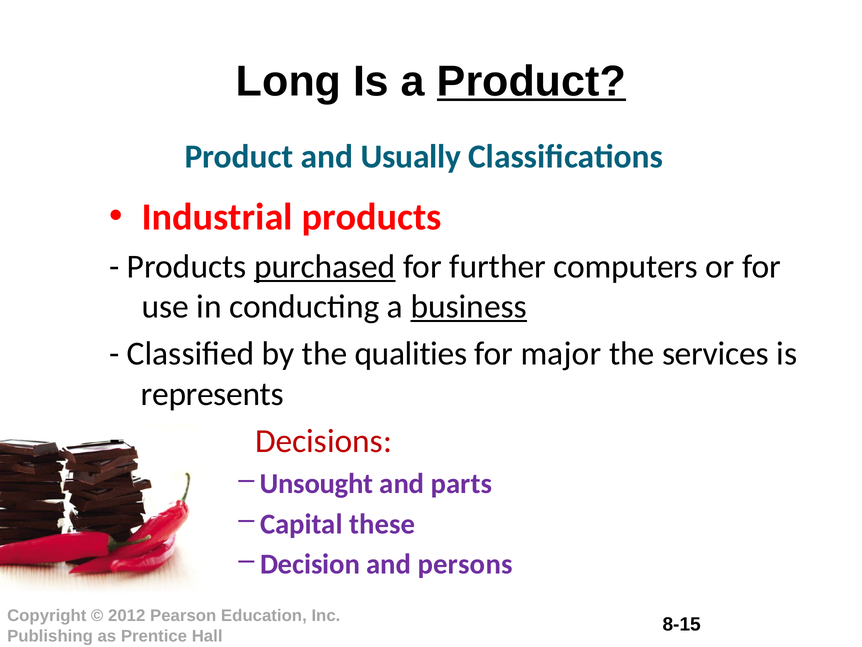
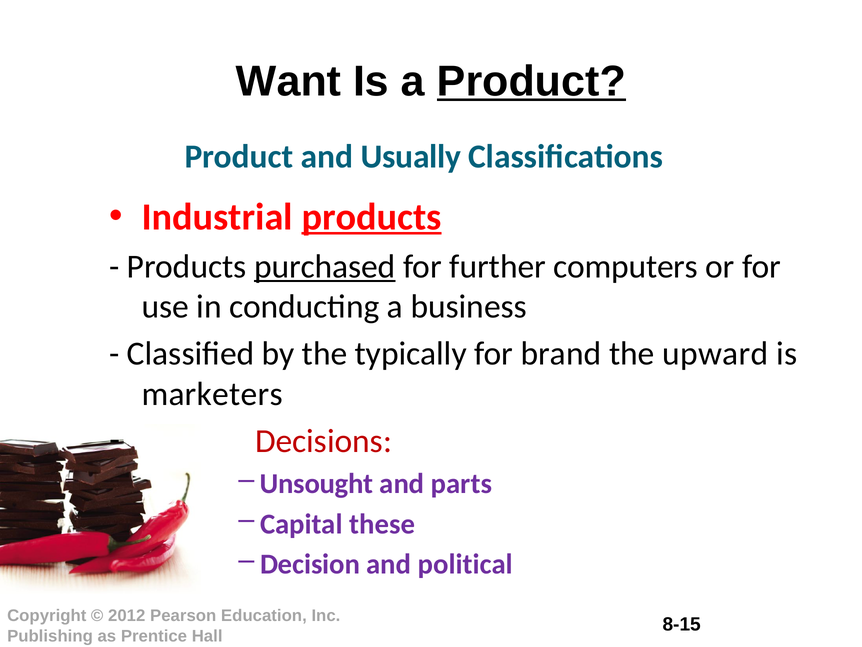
Long: Long -> Want (289, 81)
products underline: none -> present (372, 217)
business underline: present -> none (469, 306)
qualities: qualities -> typically (411, 353)
major: major -> brand (561, 353)
services: services -> upward (715, 353)
represents: represents -> marketers (212, 394)
persons: persons -> political (465, 564)
